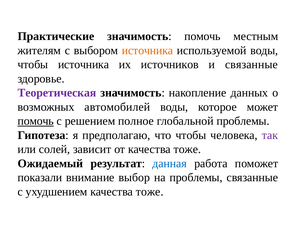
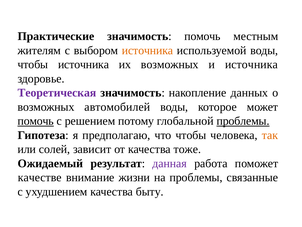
их источников: источников -> возможных (170, 64)
и связанные: связанные -> источника (251, 64)
полное: полное -> потому (136, 121)
проблемы underline: none -> present (243, 121)
так colour: purple -> orange (270, 135)
данная colour: blue -> purple (170, 163)
показали: показали -> качестве (40, 177)
выбор: выбор -> жизни (134, 177)
ухудшением качества тоже: тоже -> быту (150, 191)
